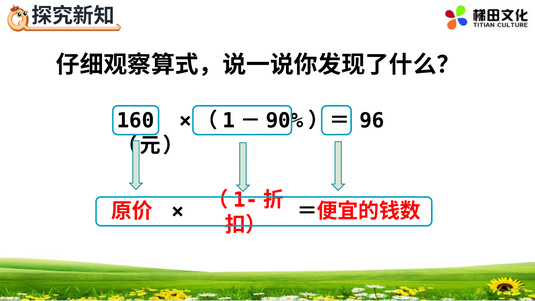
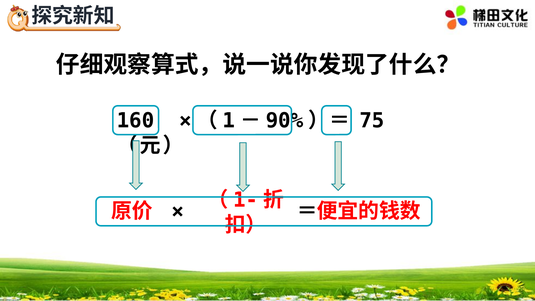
96: 96 -> 75 (372, 121)
